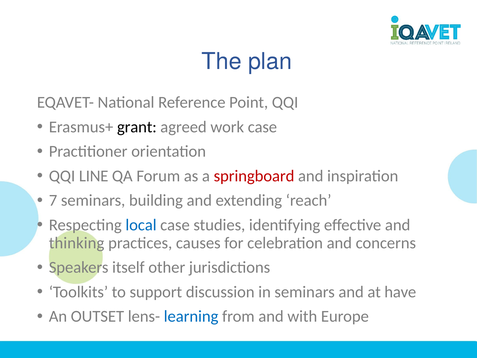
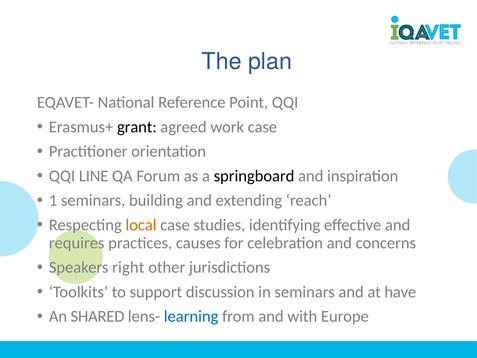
springboard colour: red -> black (254, 176)
7: 7 -> 1 (53, 200)
local colour: blue -> orange (141, 225)
thinking: thinking -> requires (77, 243)
itself: itself -> right (128, 267)
OUTSET: OUTSET -> SHARED (98, 316)
